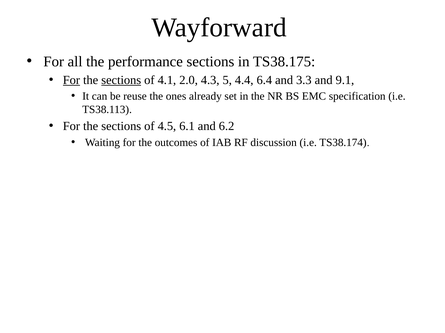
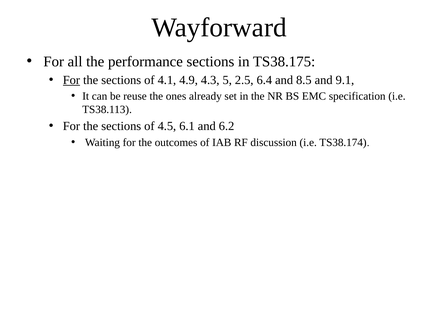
sections underline: present -> none (121, 80)
2.0: 2.0 -> 4.9 (189, 80)
4.4: 4.4 -> 2.5 (244, 80)
3.3: 3.3 -> 8.5 (304, 80)
